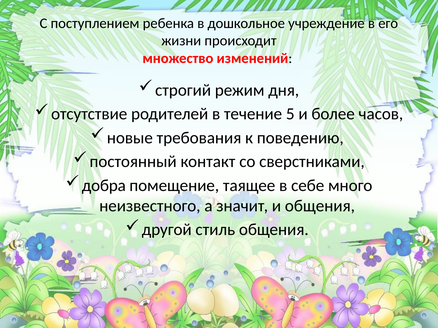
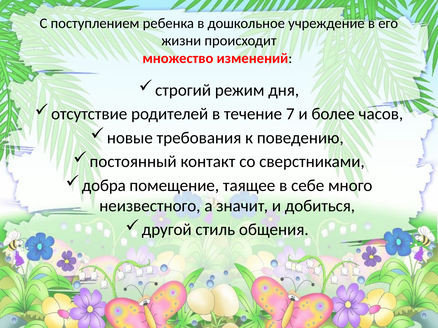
5: 5 -> 7 (290, 114)
и общения: общения -> добиться (320, 206)
